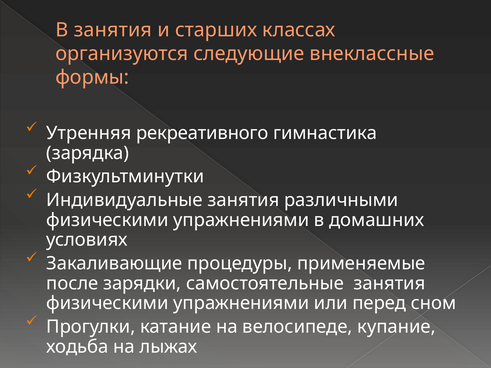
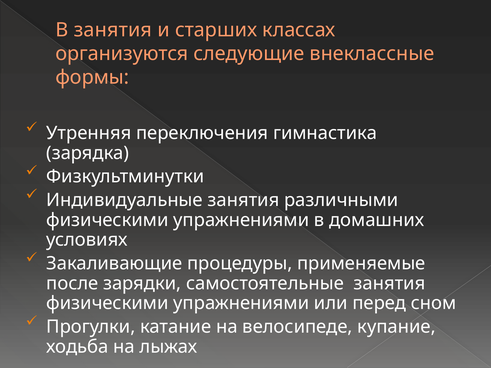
рекреативного: рекреативного -> переключения (202, 133)
